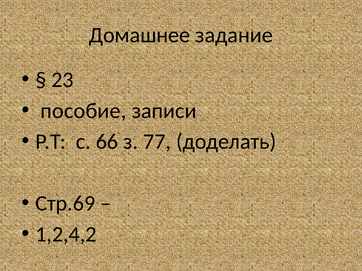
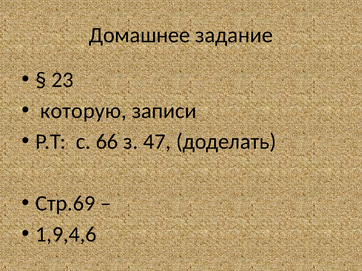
пособие: пособие -> которую (83, 111)
77: 77 -> 47 (157, 142)
1,2,4,2: 1,2,4,2 -> 1,9,4,6 (66, 235)
